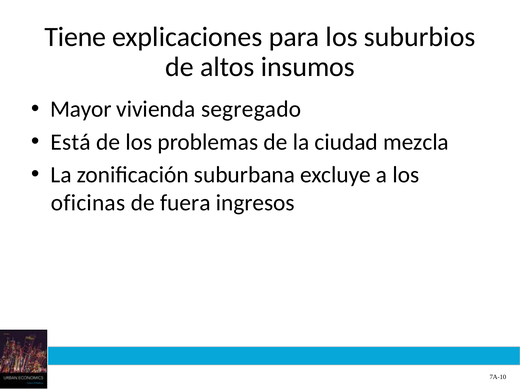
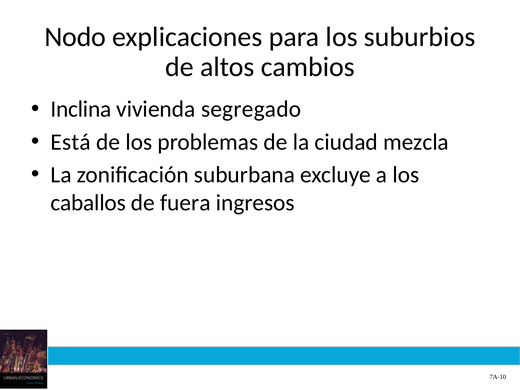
Tiene: Tiene -> Nodo (75, 37)
insumos: insumos -> cambios (308, 67)
Mayor: Mayor -> Inclina (81, 109)
oficinas: oficinas -> caballos (88, 203)
